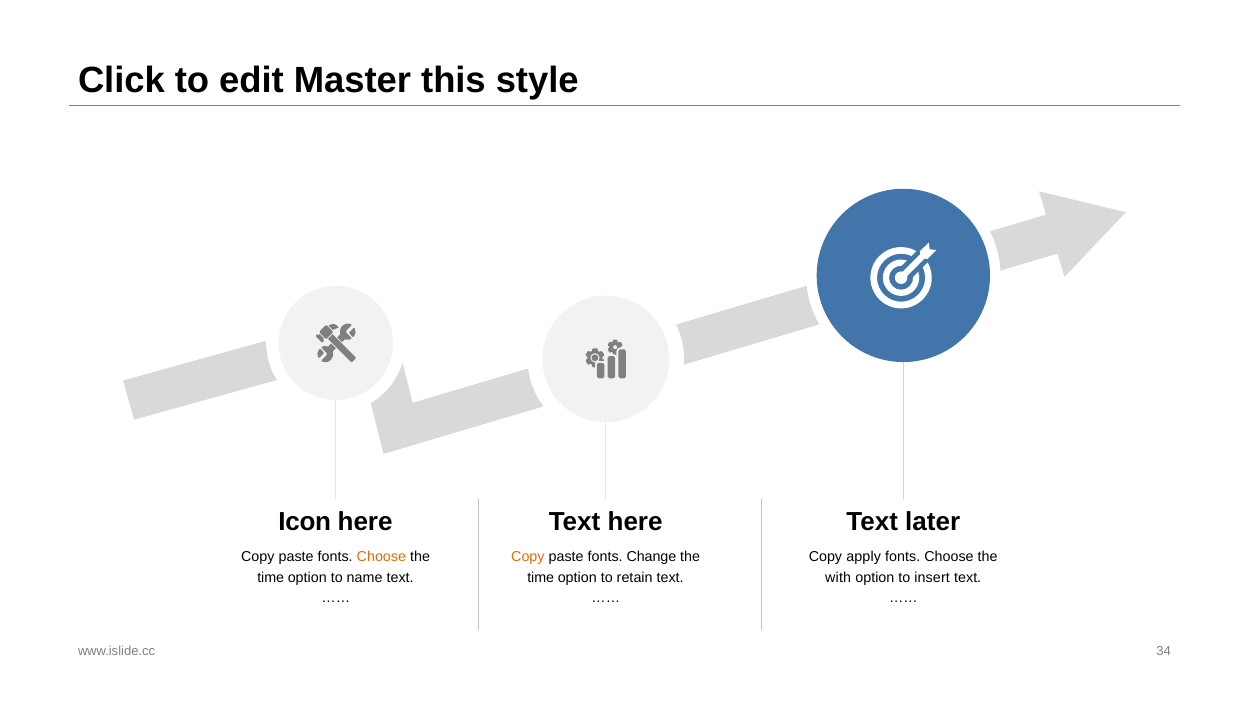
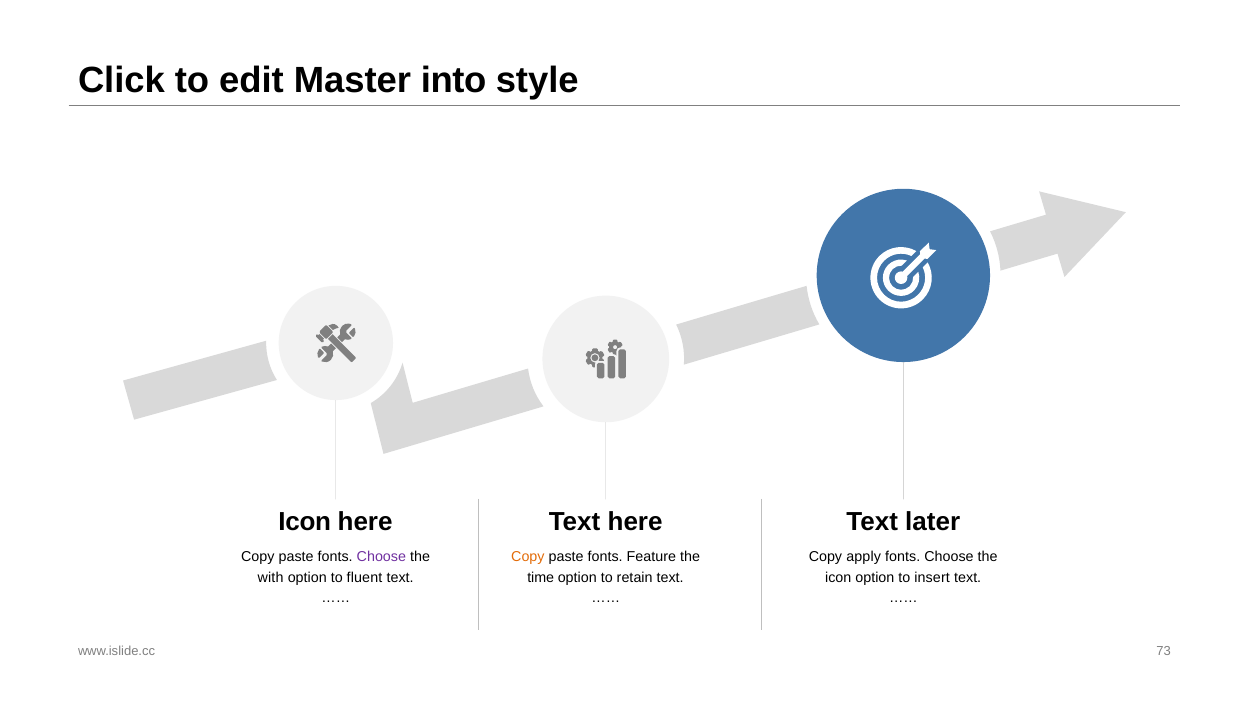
this: this -> into (454, 81)
Choose colour: orange -> purple (381, 557)
Change: Change -> Feature (651, 557)
time: time -> with (271, 577)
name: name -> fluent (365, 577)
with: with -> icon (838, 577)
34: 34 -> 73 (1164, 651)
